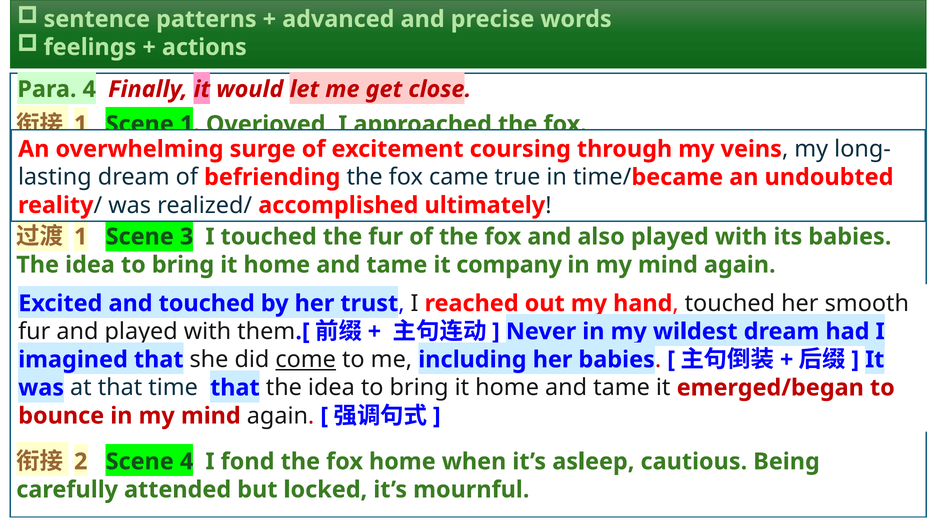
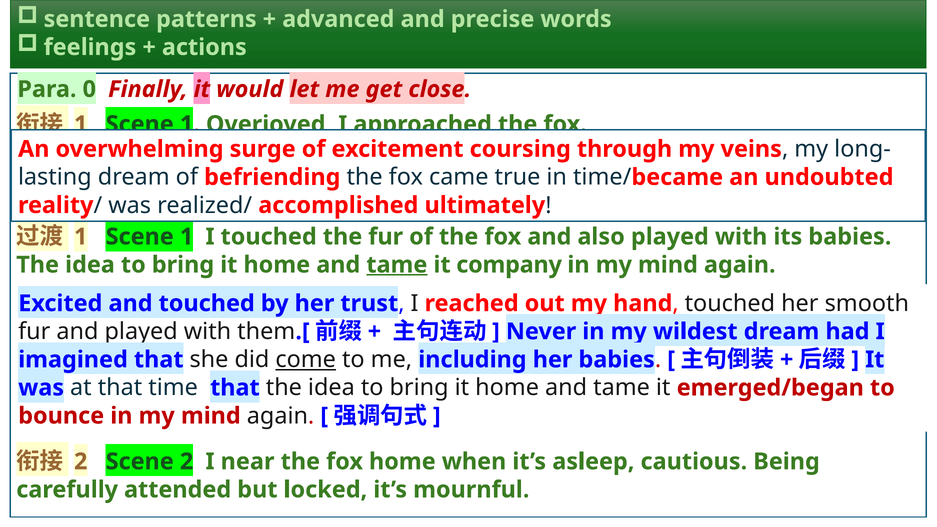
4: 4 -> 0 (89, 89)
3: 3 -> 1 (187, 237)
tame underline: none -> present (397, 265)
Scene 4: 4 -> 2 (187, 462)
fond: fond -> near (248, 462)
